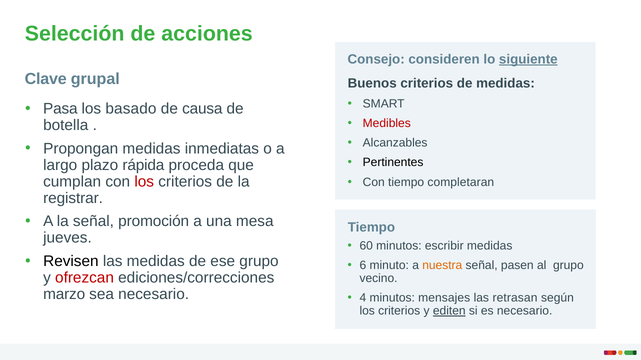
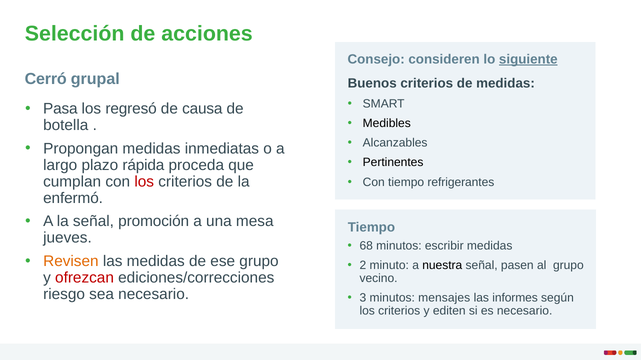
Clave: Clave -> Cerró (46, 79)
basado: basado -> regresó (131, 109)
Medibles colour: red -> black (387, 123)
completaran: completaran -> refrigerantes (461, 182)
registrar: registrar -> enfermó (73, 198)
60: 60 -> 68 (366, 246)
Revisen colour: black -> orange (71, 262)
6: 6 -> 2 (363, 266)
nuestra colour: orange -> black (442, 266)
marzo: marzo -> riesgo (64, 295)
4: 4 -> 3 (363, 298)
retrasan: retrasan -> informes (515, 298)
editen underline: present -> none (449, 311)
